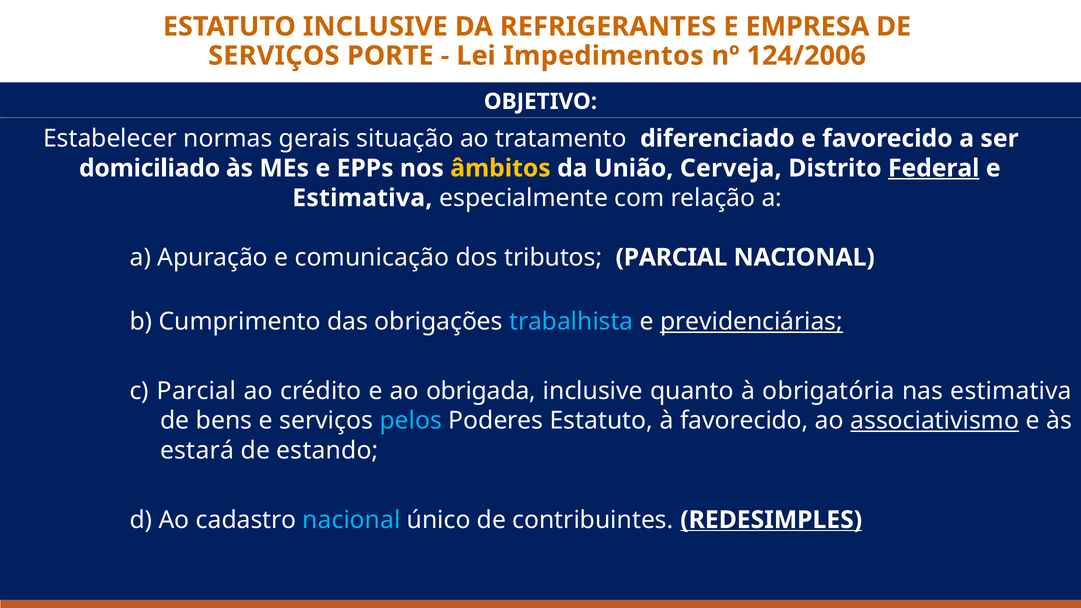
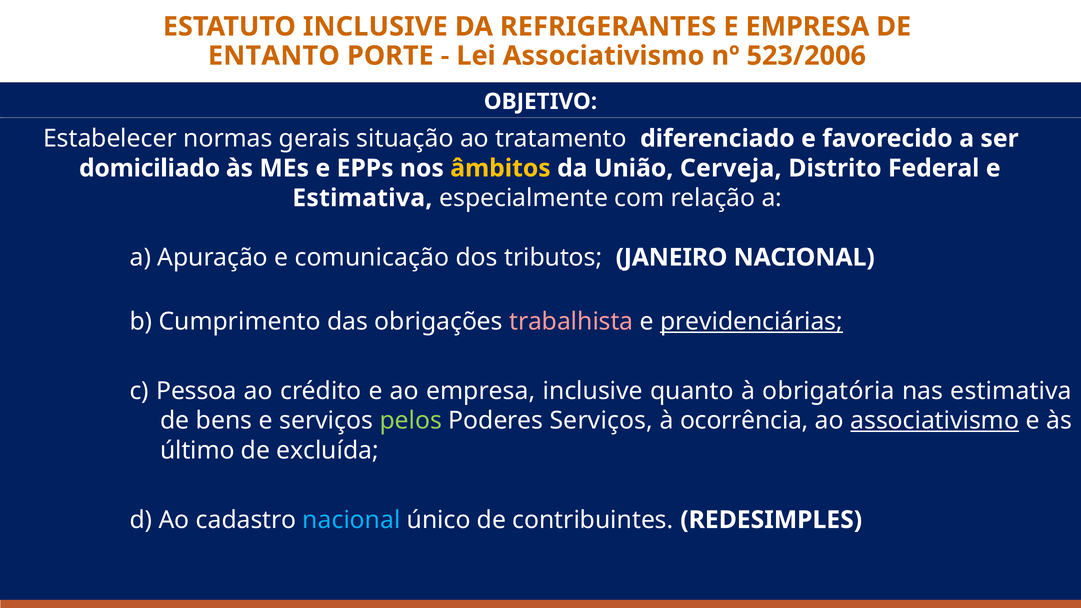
SERVIÇOS: SERVIÇOS -> ENTANTO (274, 56)
Lei Impedimentos: Impedimentos -> Associativismo (604, 56)
124/2006: 124/2006 -> 523/2006 (806, 56)
Federal underline: present -> none (934, 168)
tributos PARCIAL: PARCIAL -> JANEIRO (672, 257)
trabalhista colour: light blue -> pink (571, 322)
c Parcial: Parcial -> Pessoa (197, 391)
ao obrigada: obrigada -> empresa (481, 391)
pelos colour: light blue -> light green (411, 421)
Poderes Estatuto: Estatuto -> Serviços (601, 421)
à favorecido: favorecido -> ocorrência (744, 421)
estará: estará -> último (197, 451)
estando: estando -> excluída (328, 451)
REDESIMPLES underline: present -> none (771, 520)
